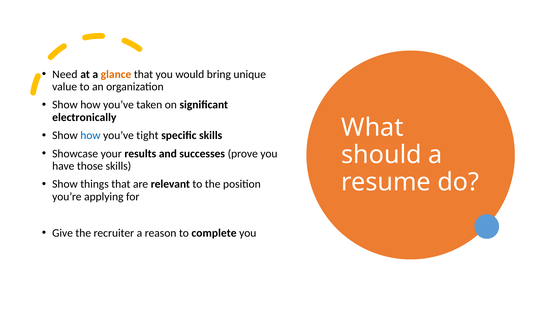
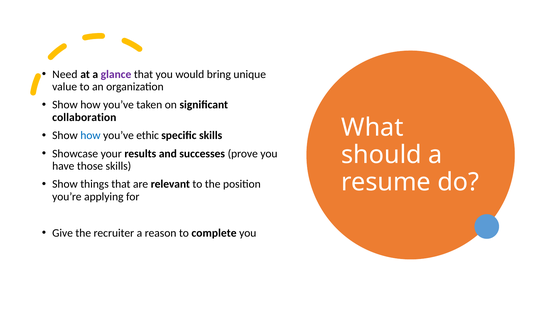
glance colour: orange -> purple (116, 74)
electronically: electronically -> collaboration (84, 117)
tight: tight -> ethic (148, 135)
